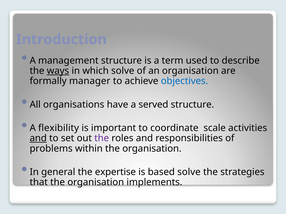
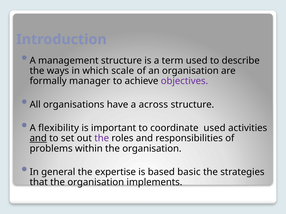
ways underline: present -> none (58, 71)
which solve: solve -> scale (123, 71)
objectives colour: blue -> purple (184, 81)
served: served -> across (153, 105)
coordinate scale: scale -> used (215, 128)
based solve: solve -> basic (189, 172)
